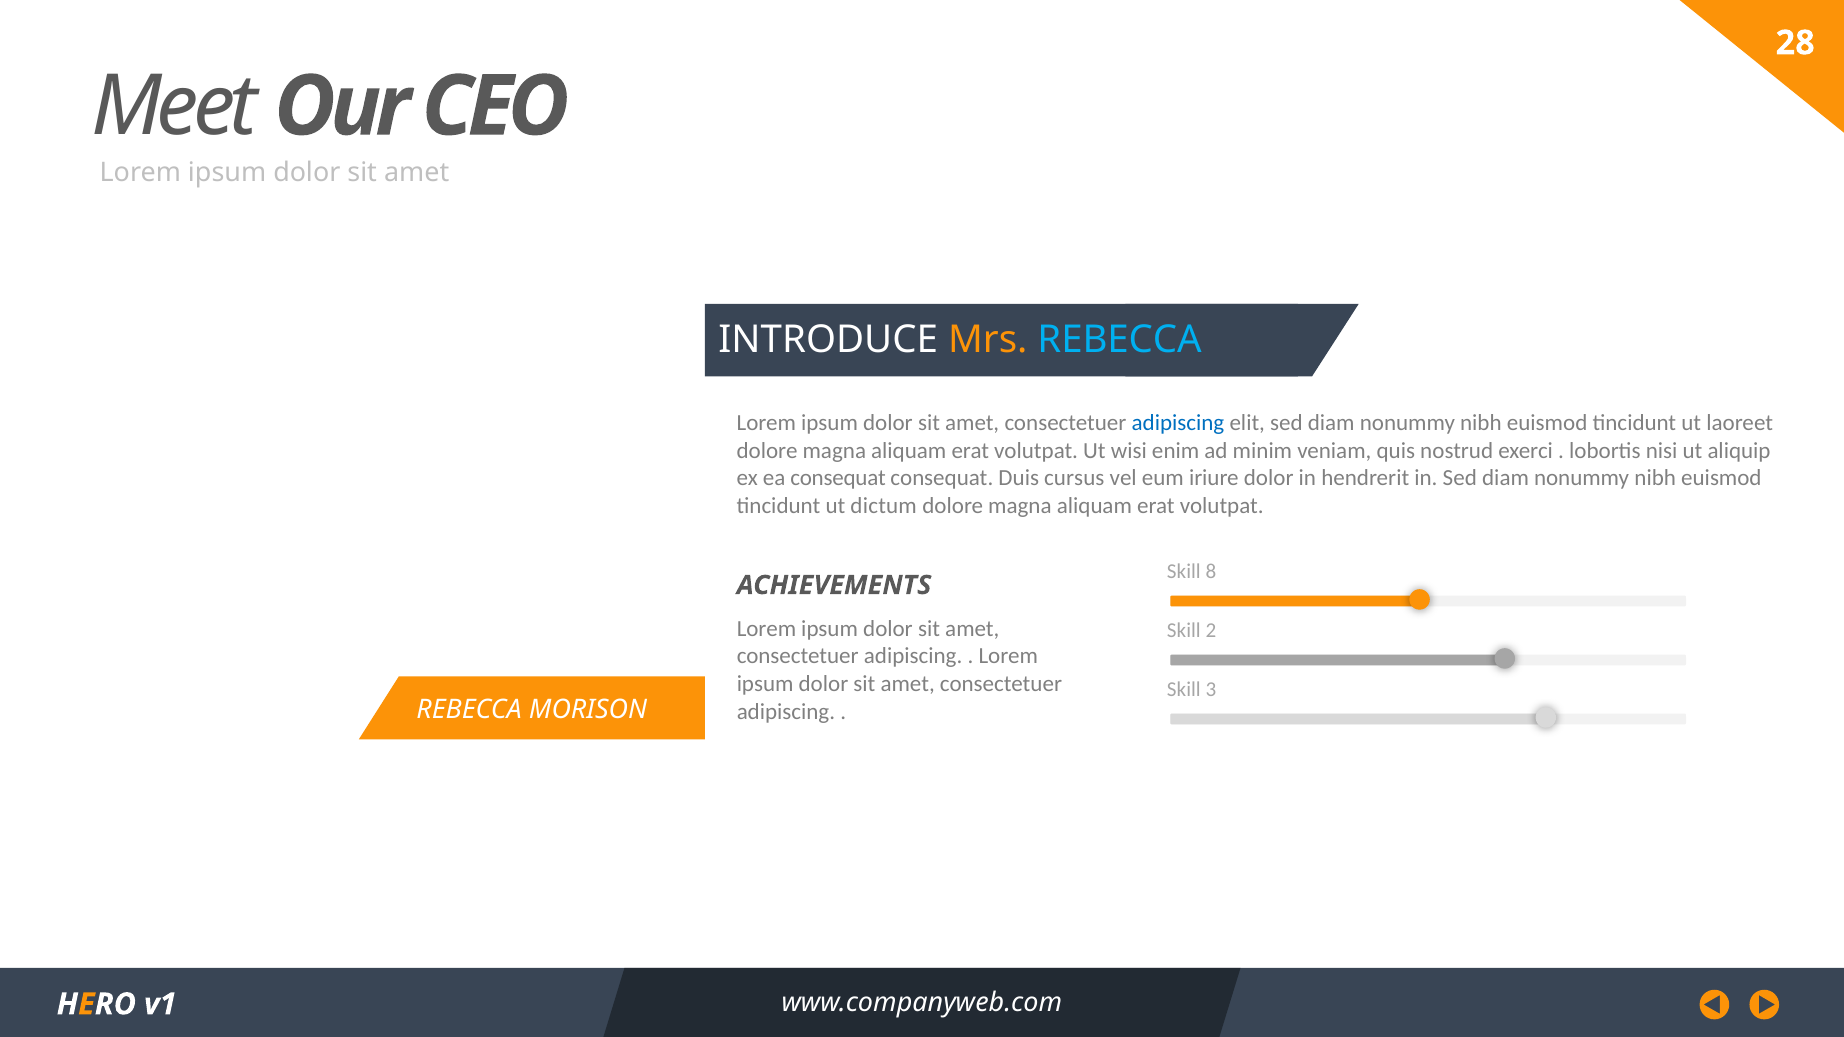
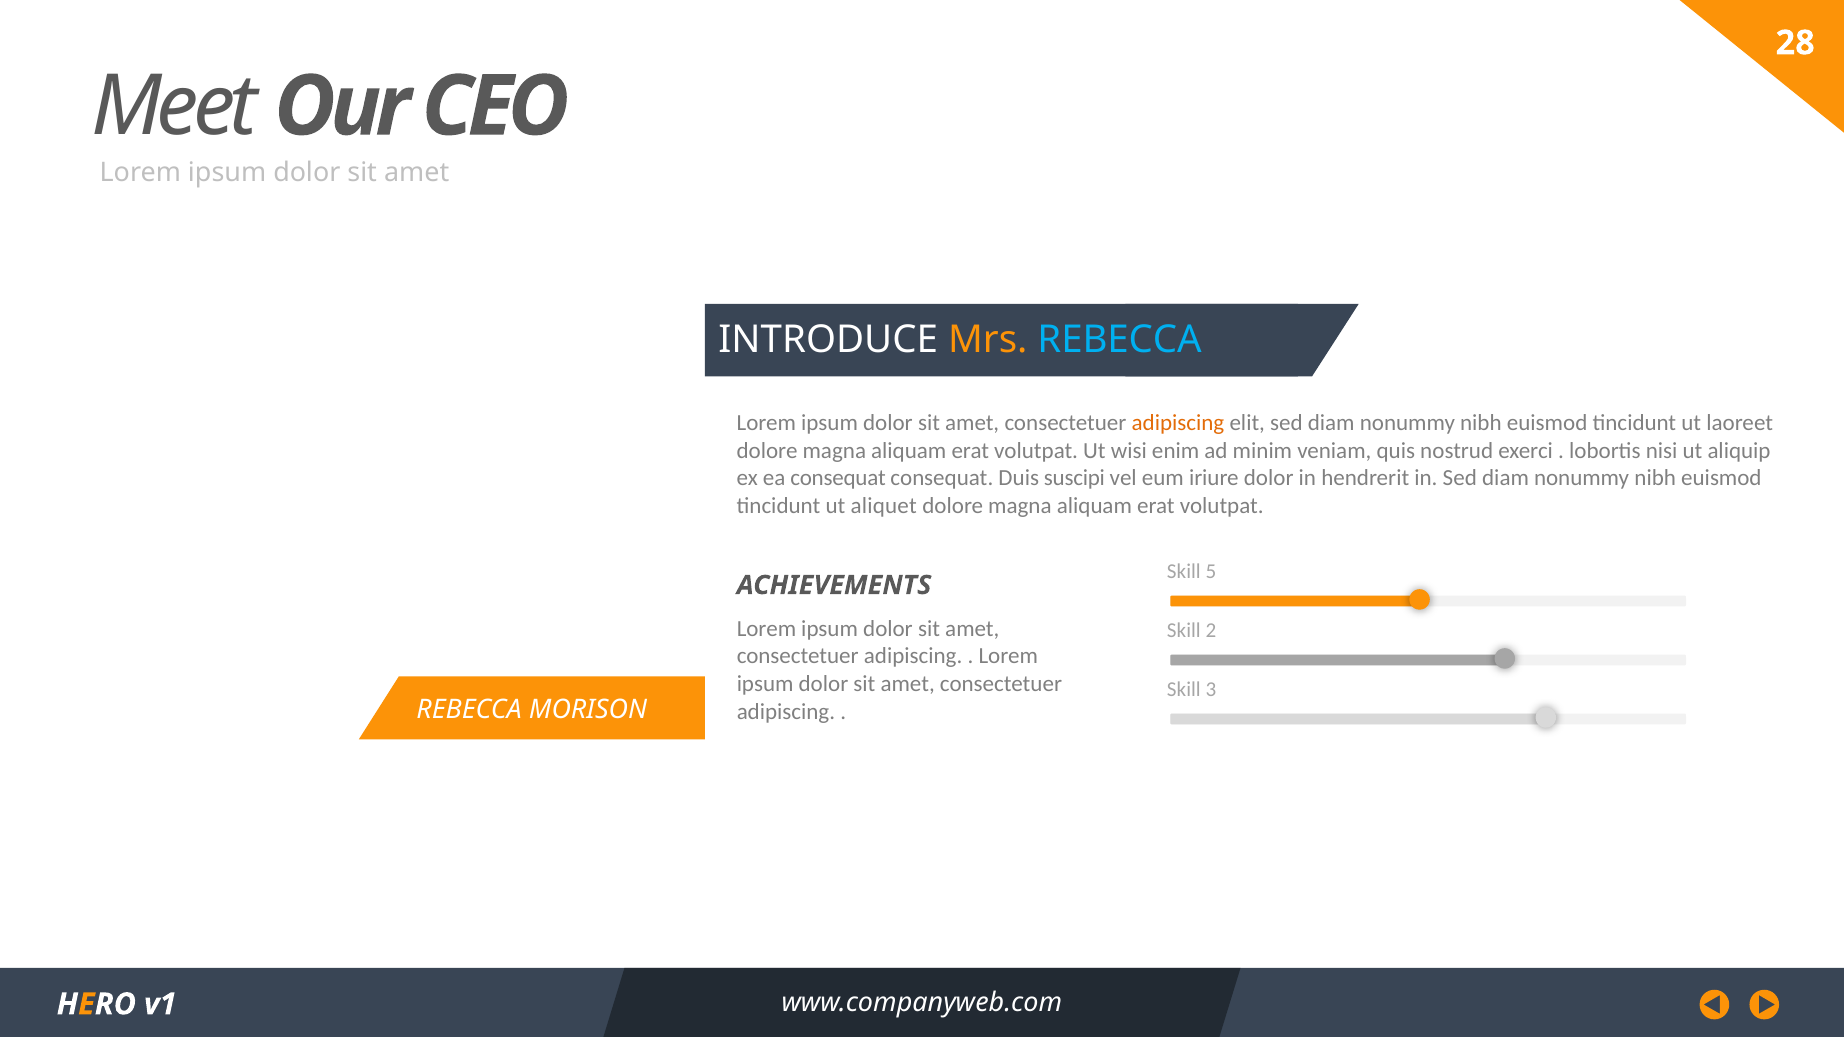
adipiscing colour: blue -> orange (1178, 423)
cursus: cursus -> suscipi (1074, 478)
dictum: dictum -> aliquet (884, 506)
8: 8 -> 5 (1211, 572)
